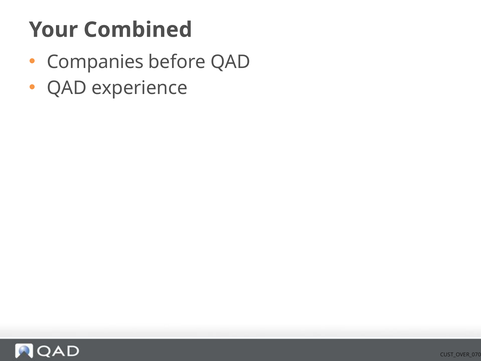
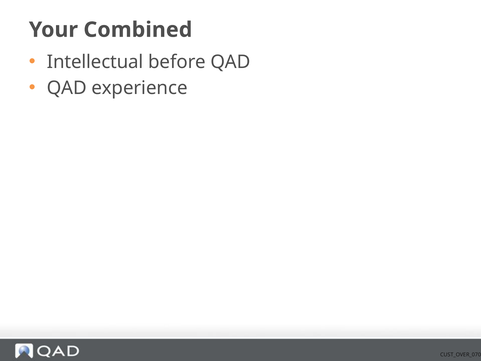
Companies: Companies -> Intellectual (95, 62)
